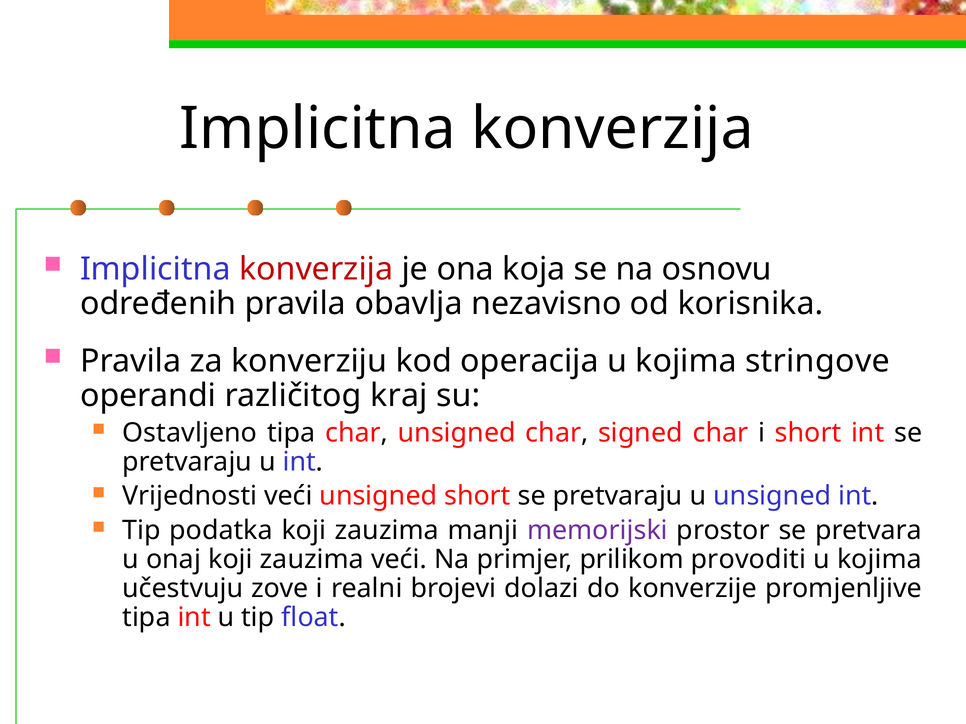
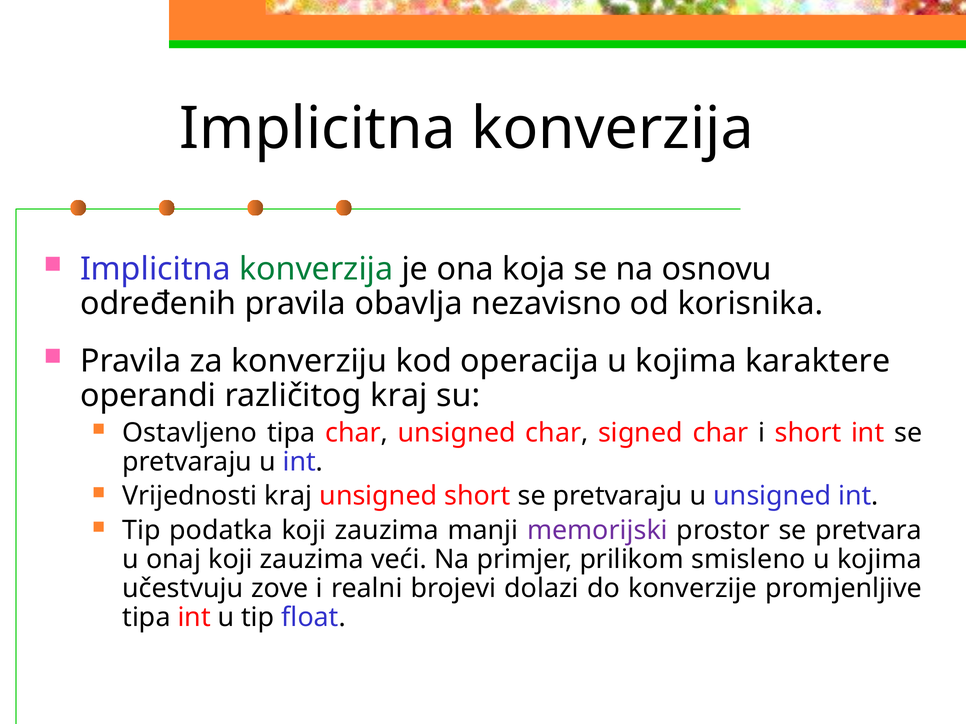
konverzija colour: red -> green (316, 269)
stringove: stringove -> karaktere (818, 361)
Vrijednosti veći: veći -> kraj (288, 496)
provoditi: provoditi -> smisleno (748, 560)
